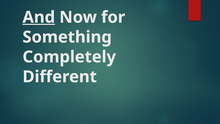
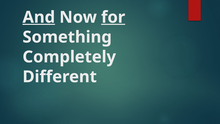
for underline: none -> present (113, 17)
